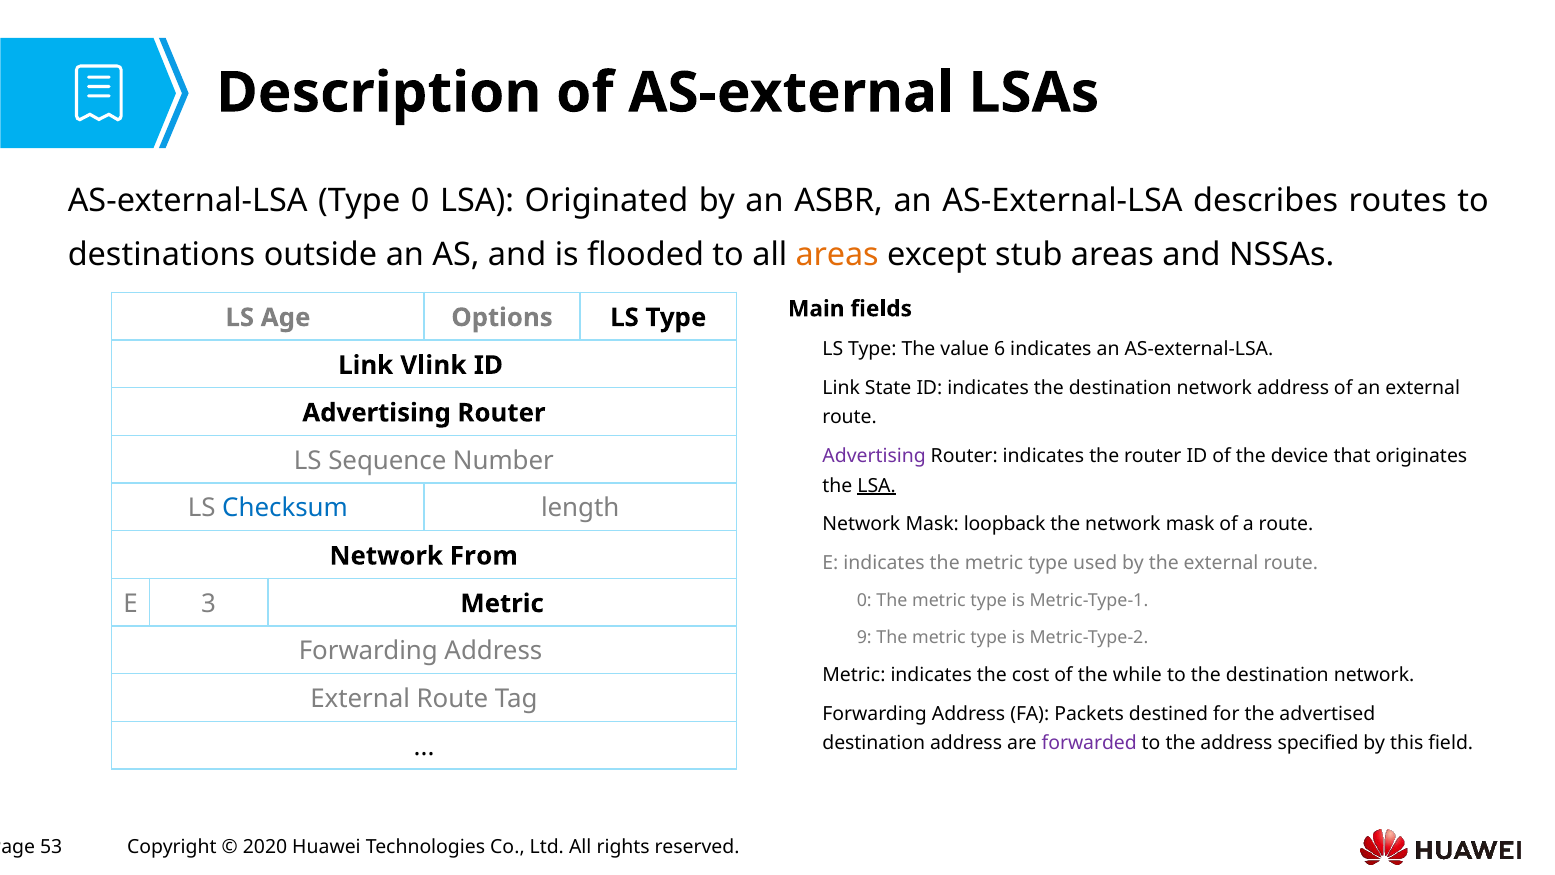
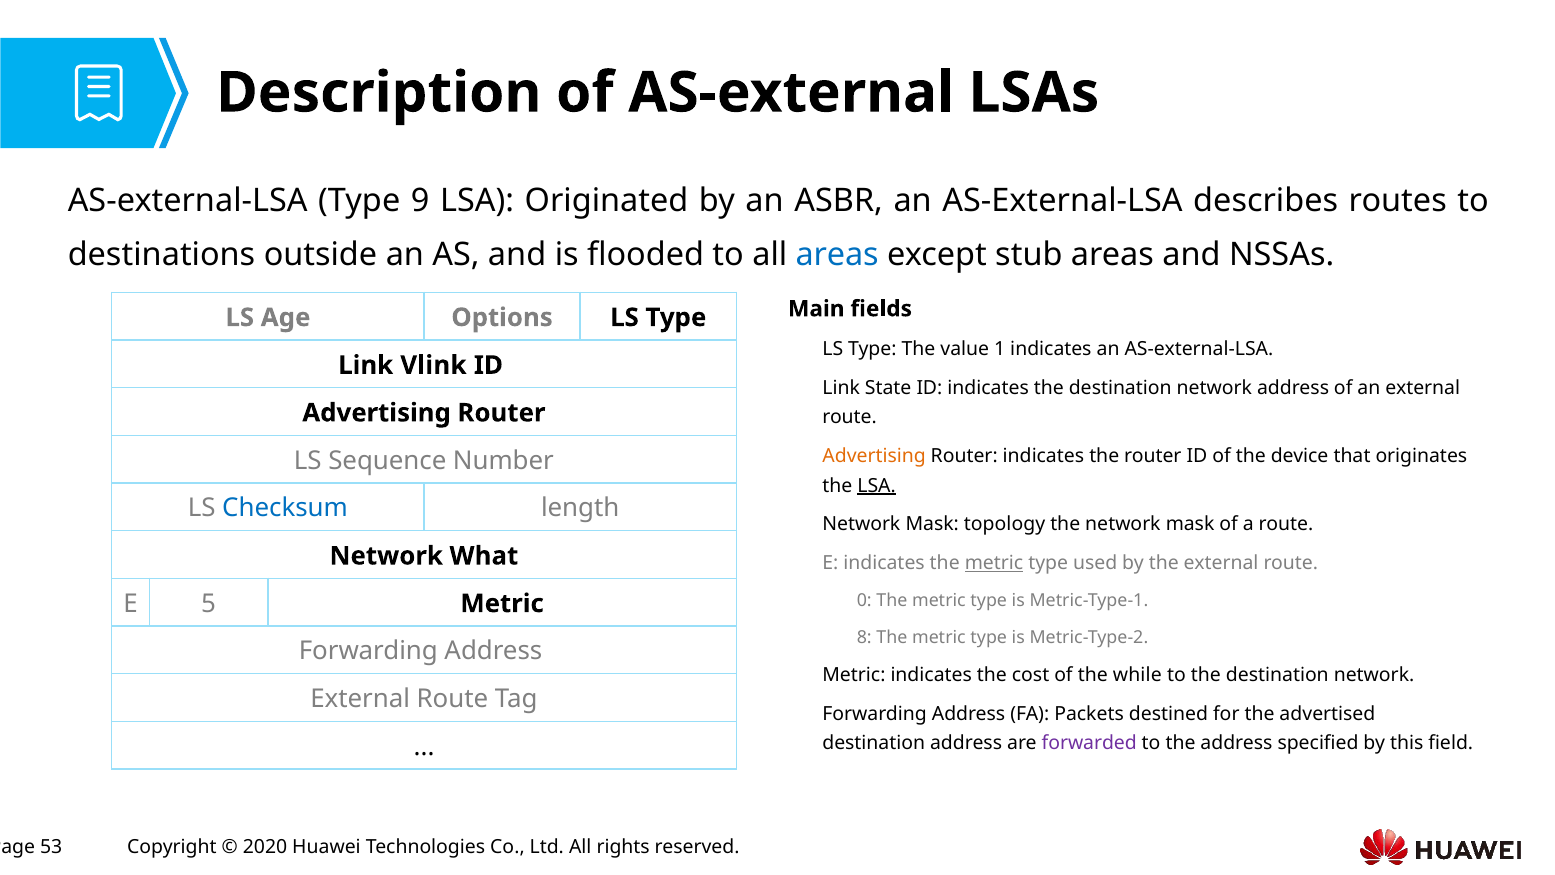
Type 0: 0 -> 9 (420, 201)
areas colour: orange -> blue (837, 255)
6: 6 -> 1 (1000, 349)
Advertising colour: purple -> orange (874, 456)
loopback: loopback -> topology (1005, 524)
From: From -> What (484, 556)
metric underline: none -> present (994, 563)
3: 3 -> 5 (209, 603)
9: 9 -> 8 (864, 637)
